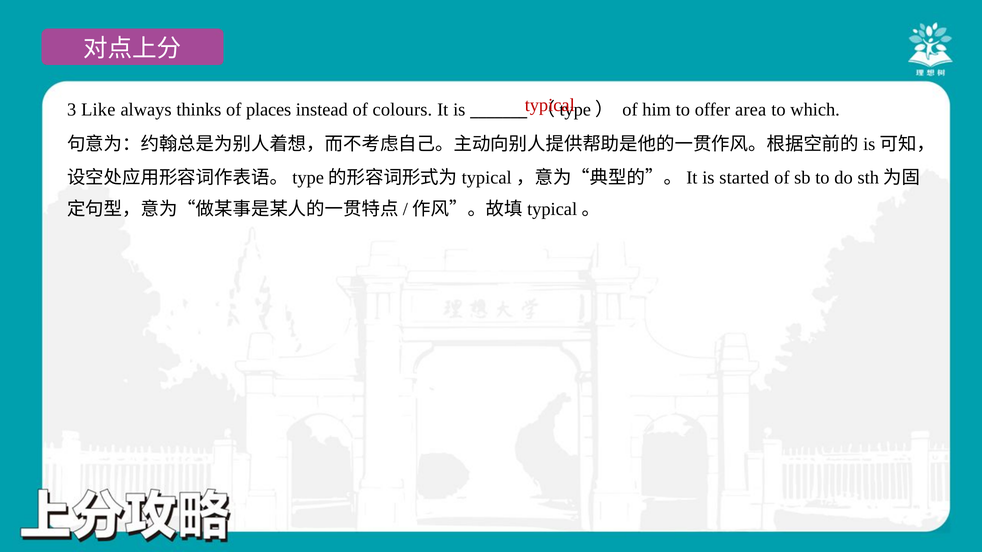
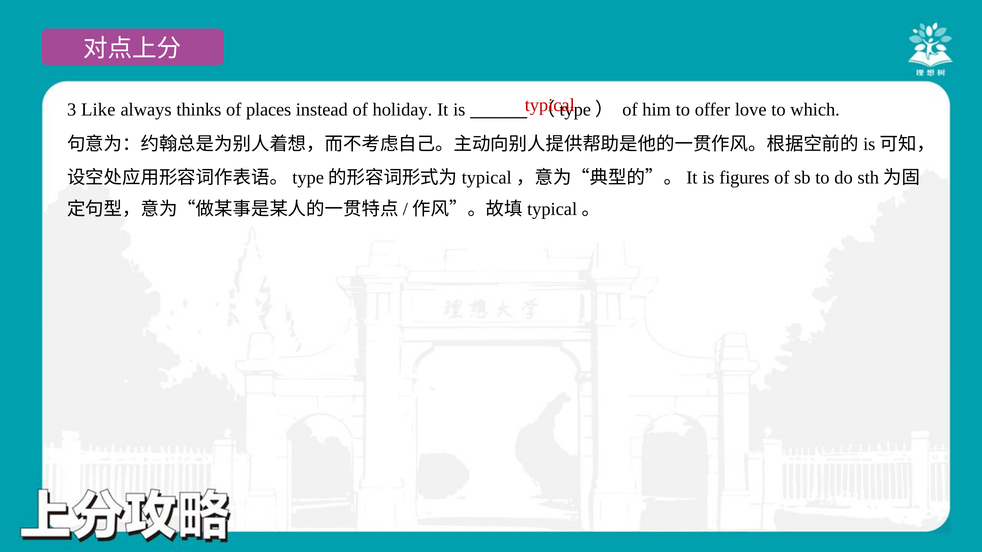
colours: colours -> holiday (402, 110)
area: area -> love (751, 110)
started: started -> figures (744, 178)
